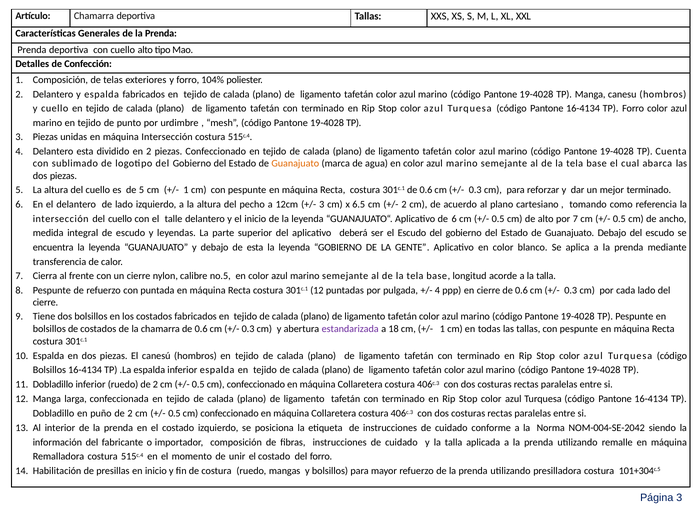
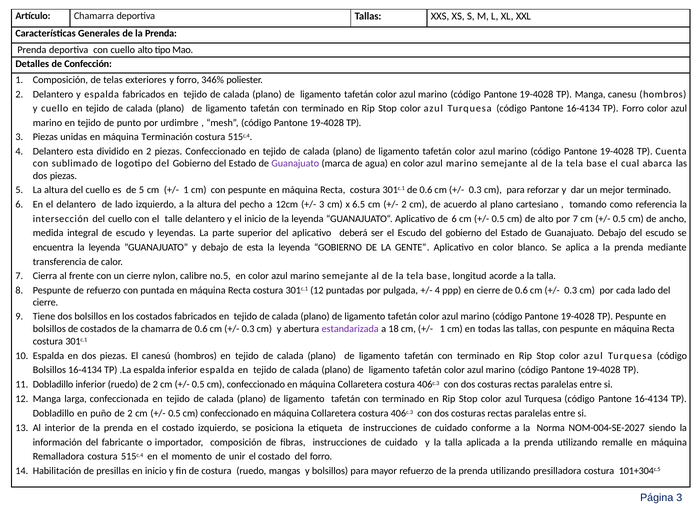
104%: 104% -> 346% (213, 80)
máquina Intersección: Intersección -> Terminación (167, 137)
Guanajuato colour: orange -> purple (295, 164)
NOM-004-SE-2042: NOM-004-SE-2042 -> NOM-004-SE-2027 (607, 428)
